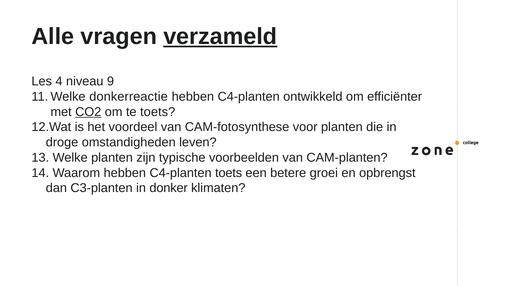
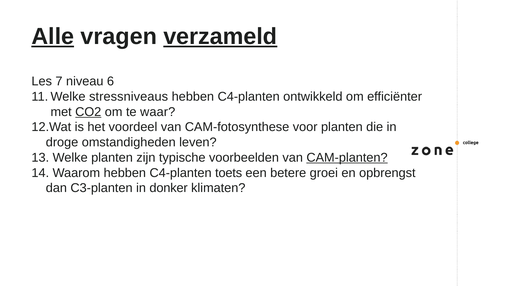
Alle underline: none -> present (53, 36)
4: 4 -> 7 (59, 81)
9: 9 -> 6 (111, 81)
donkerreactie: donkerreactie -> stressniveaus (129, 96)
te toets: toets -> waar (158, 112)
CAM-planten underline: none -> present (347, 157)
